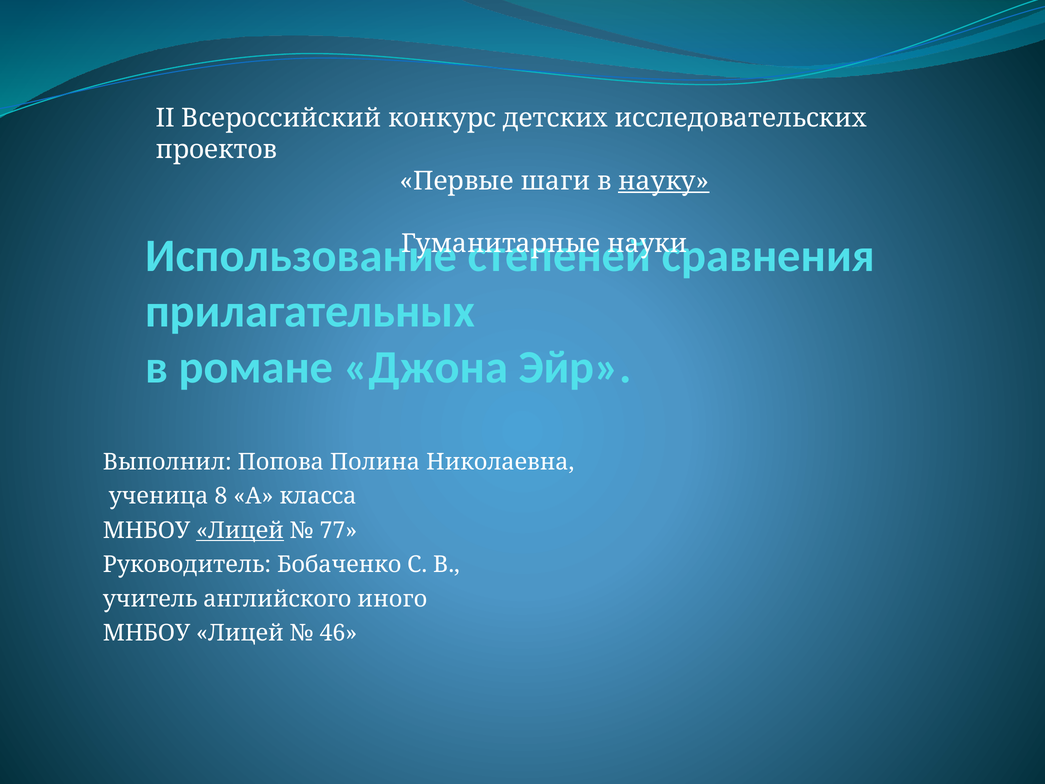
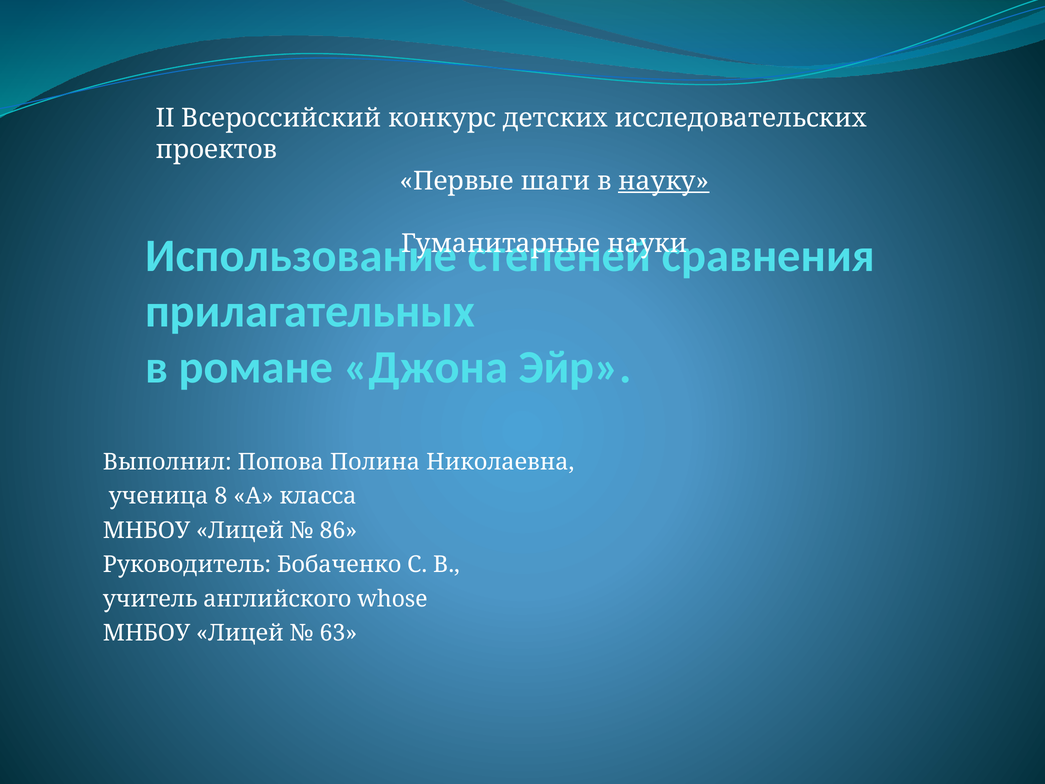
Лицей underline: present -> none (240, 530)
77: 77 -> 86 (338, 530)
иного: иного -> whose (392, 599)
46: 46 -> 63 (338, 633)
